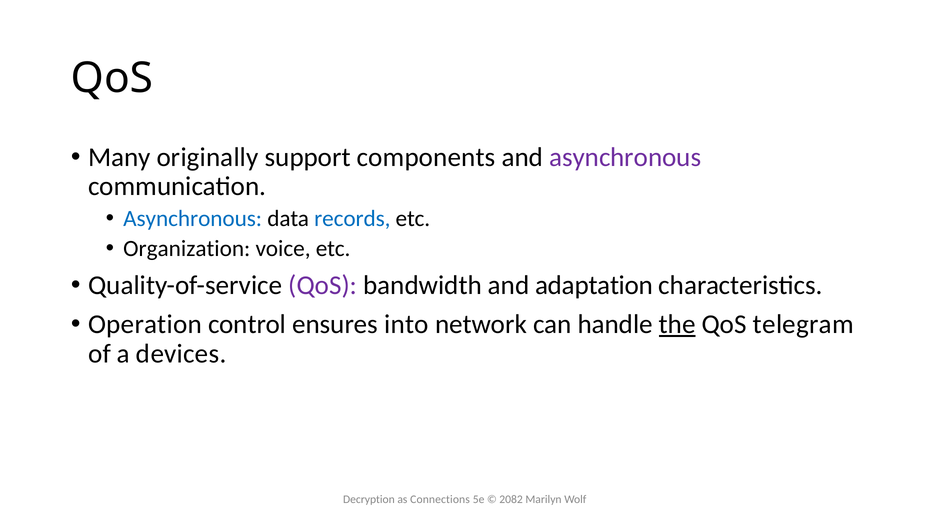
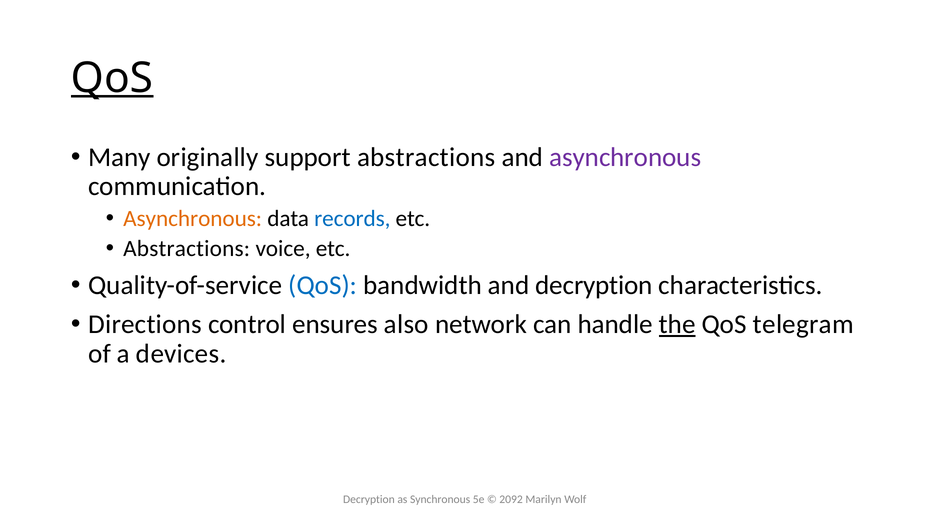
QoS underline: none -> present (112, 78)
support components: components -> abstractions (426, 157)
Asynchronous colour: blue -> orange (193, 219)
Organization: Organization -> Abstractions (187, 249)
QoS colour: purple -> blue (323, 285)
and adaptation: adaptation -> decryption (594, 285)
Operation: Operation -> Directions (145, 324)
into: into -> also (406, 324)
Connections: Connections -> Synchronous (440, 499)
2082: 2082 -> 2092 (511, 499)
